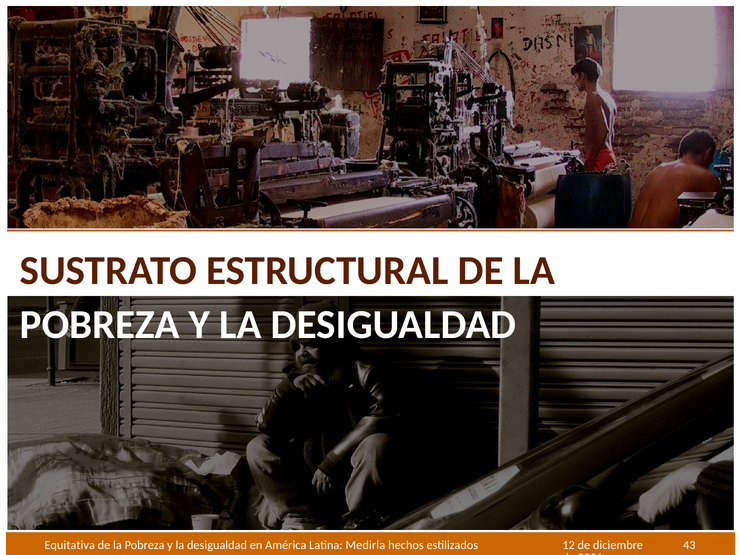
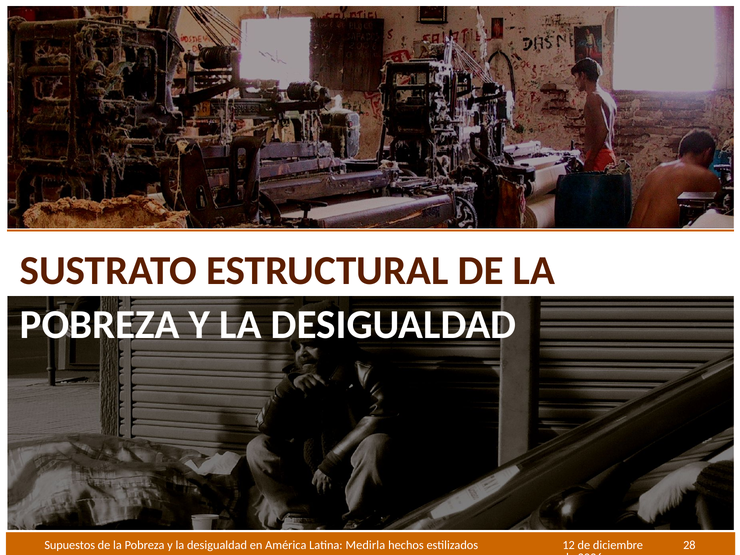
Equitativa: Equitativa -> Supuestos (70, 545)
43: 43 -> 28 (689, 545)
